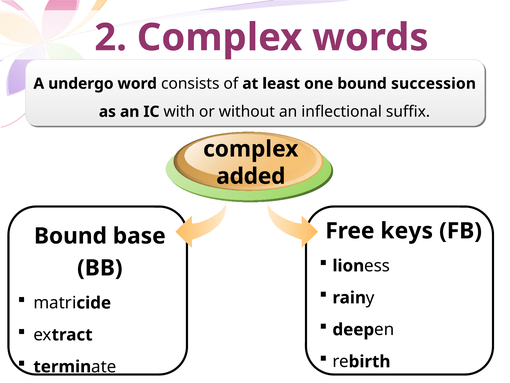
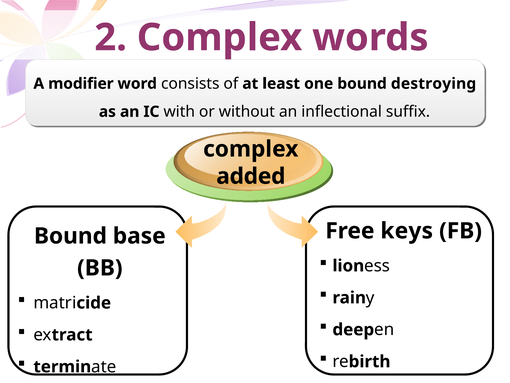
undergo: undergo -> modifier (81, 84)
succession: succession -> destroying (434, 84)
